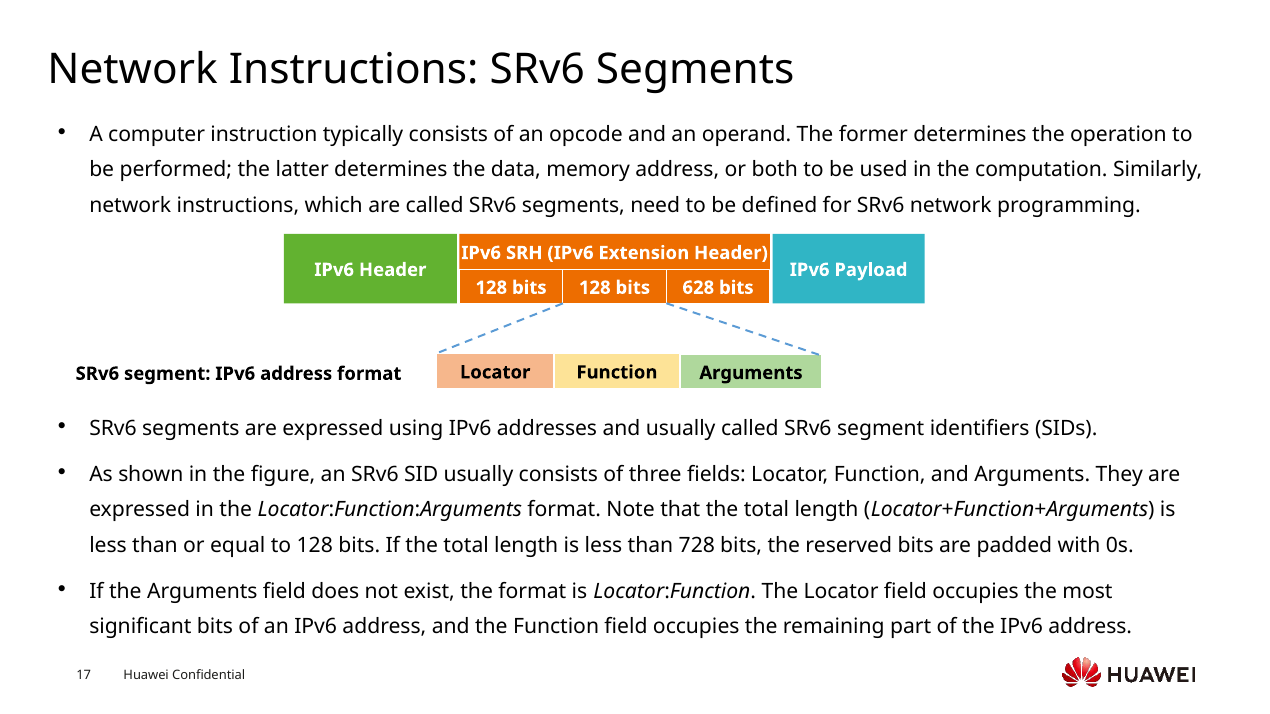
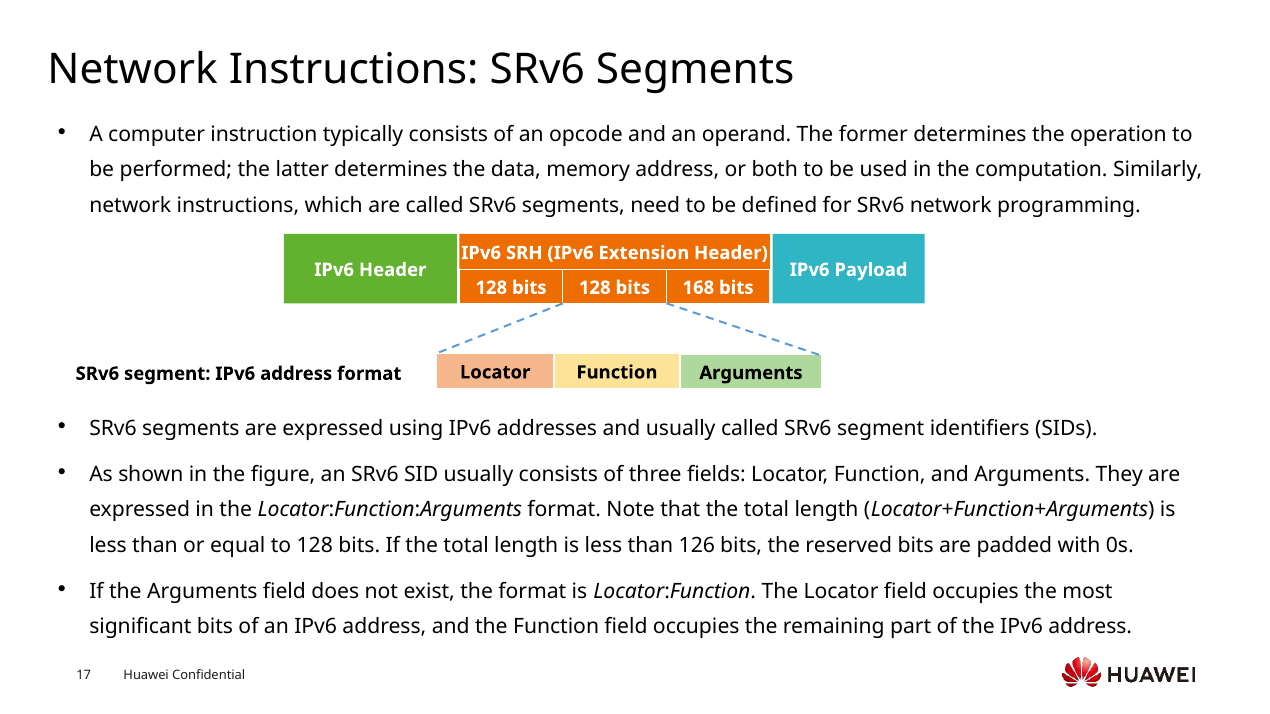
628: 628 -> 168 (698, 288)
728: 728 -> 126 (697, 546)
